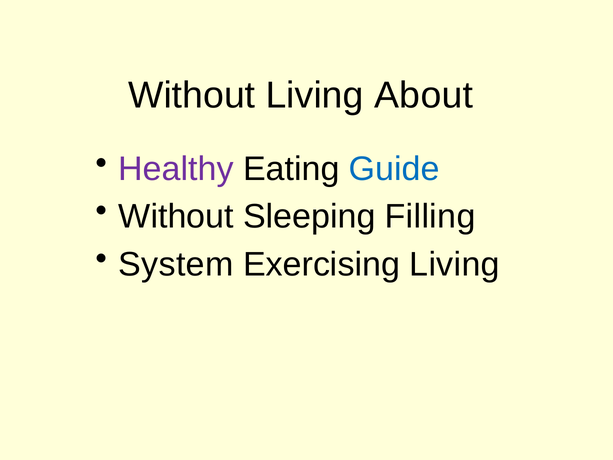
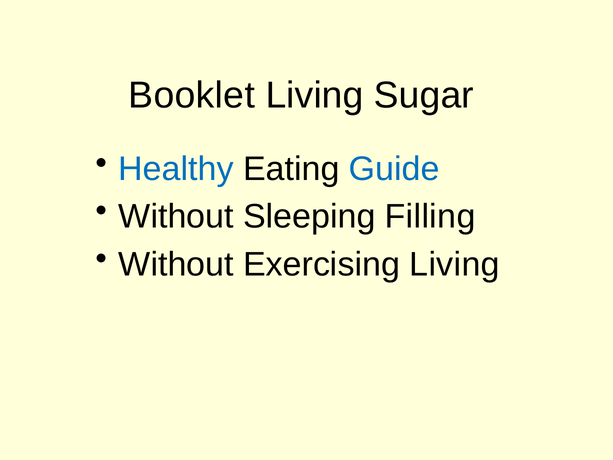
Without: Without -> Booklet (192, 95)
About: About -> Sugar (424, 95)
Healthy colour: purple -> blue (176, 169)
System: System -> Without (176, 264)
